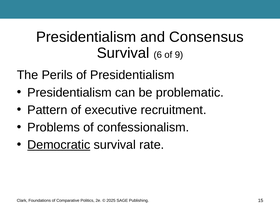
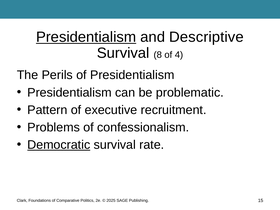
Presidentialism underline: none -> present (86, 37)
Consensus: Consensus -> Descriptive (206, 37)
6: 6 -> 8 (158, 55)
9: 9 -> 4 (179, 55)
